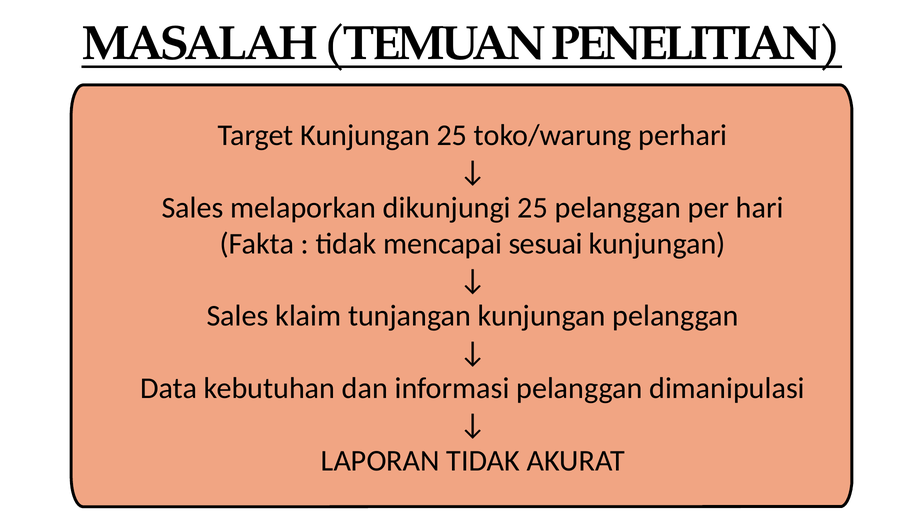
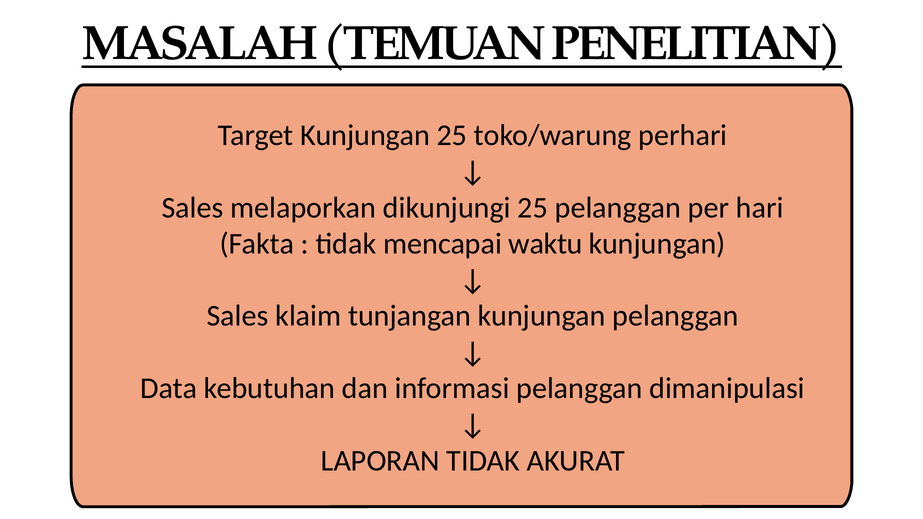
sesuai: sesuai -> waktu (546, 244)
